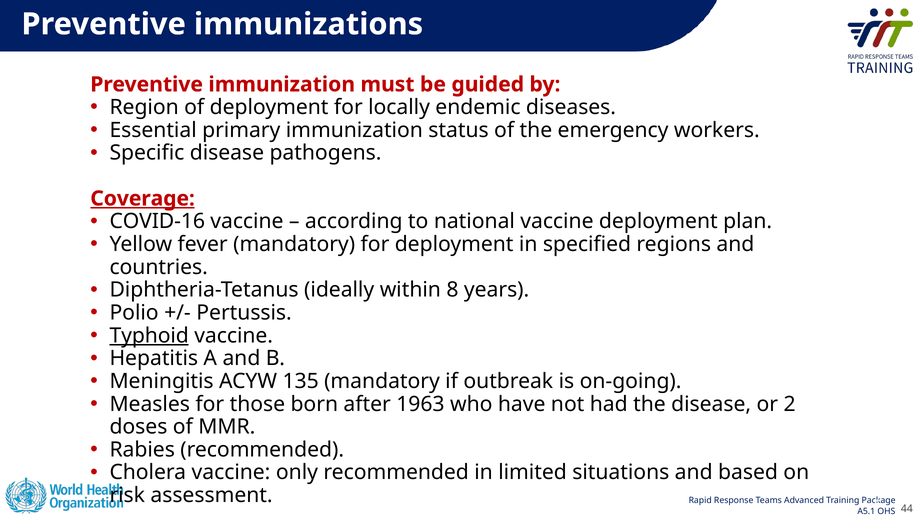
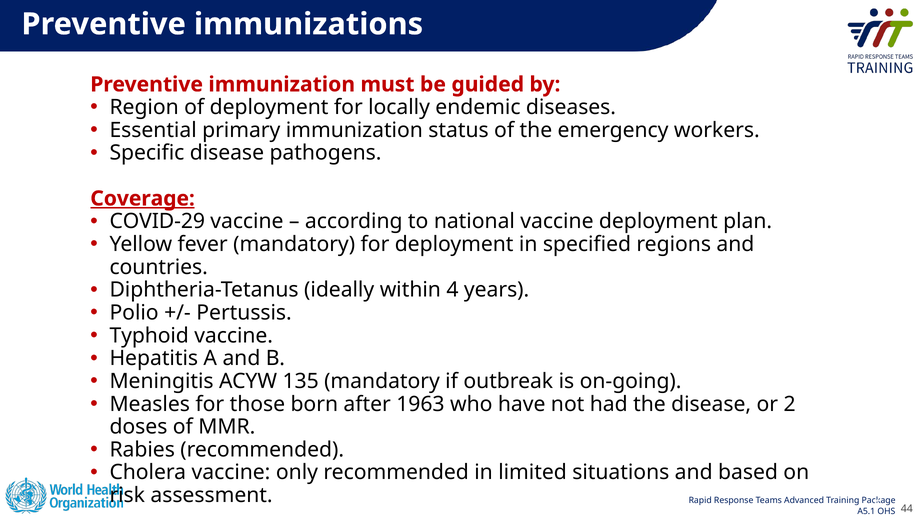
COVID-16: COVID-16 -> COVID-29 (157, 221)
within 8: 8 -> 4 (452, 290)
Typhoid underline: present -> none (149, 336)
